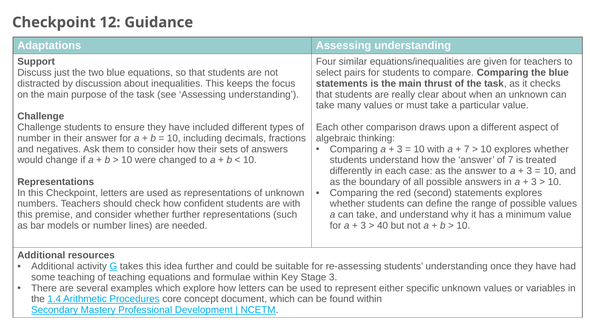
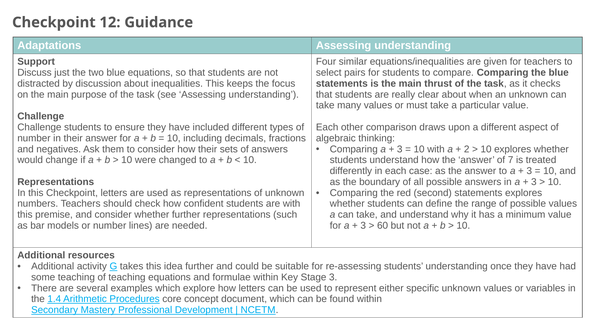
7: 7 -> 2 (467, 149)
40: 40 -> 60 (383, 225)
